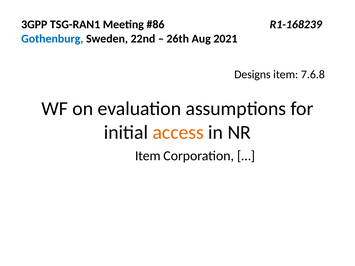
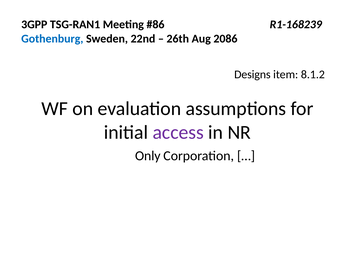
2021: 2021 -> 2086 (225, 39)
7.6.8: 7.6.8 -> 8.1.2 (313, 74)
access colour: orange -> purple (178, 132)
Item: Item -> Only (148, 156)
